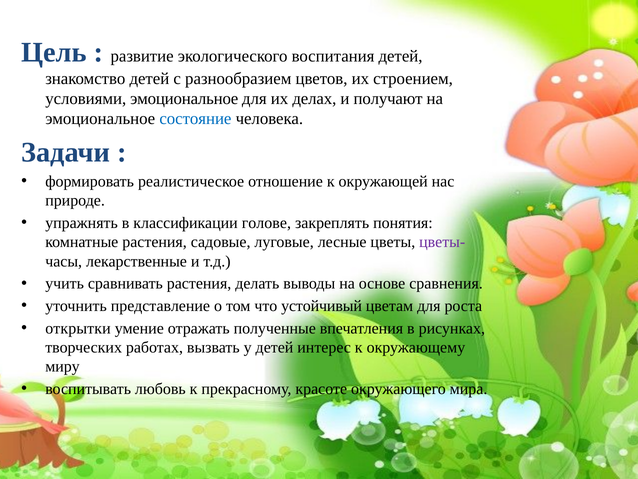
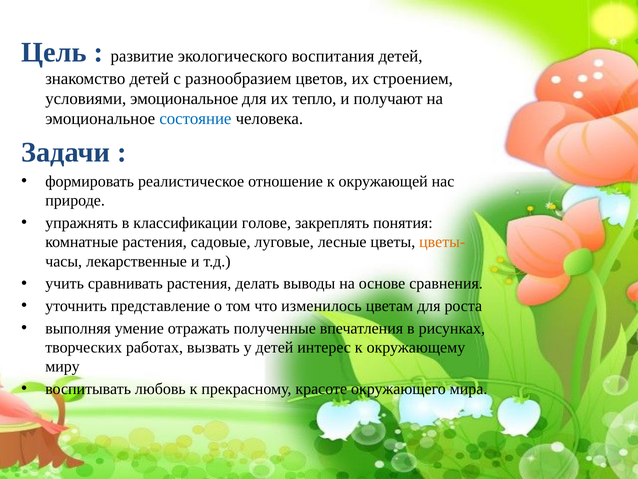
делах: делах -> тепло (314, 99)
цветы- colour: purple -> orange (442, 242)
устойчивый: устойчивый -> изменилось (321, 306)
открытки: открытки -> выполняя (78, 328)
